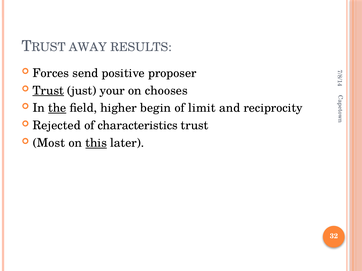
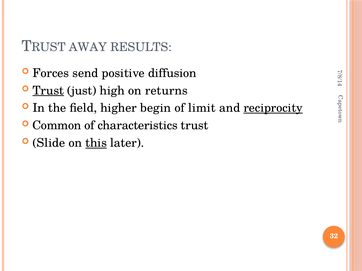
proposer: proposer -> diffusion (172, 73)
your: your -> high (112, 91)
chooses: chooses -> returns (166, 91)
the underline: present -> none (57, 108)
reciprocity underline: none -> present (273, 108)
Rejected: Rejected -> Common (57, 126)
Most: Most -> Slide (49, 143)
